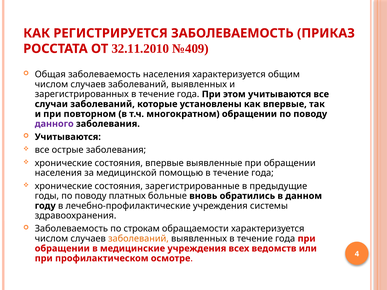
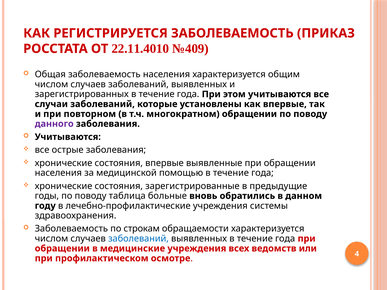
32.11.2010: 32.11.2010 -> 22.11.4010 (140, 49)
платных: платных -> таблица (127, 196)
заболеваний colour: orange -> blue (138, 239)
